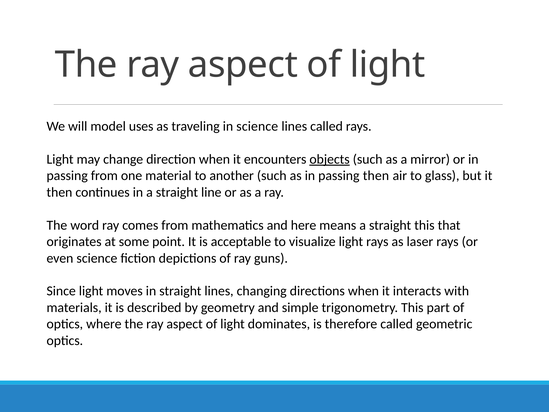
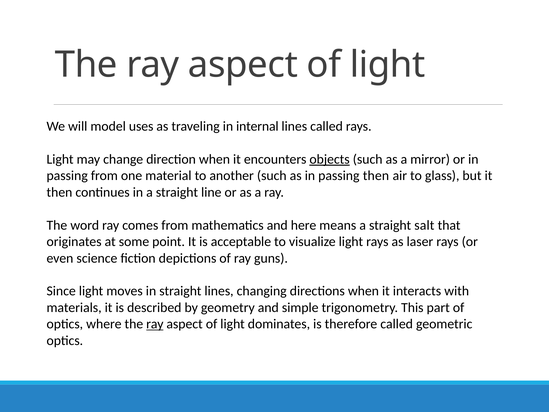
in science: science -> internal (257, 126)
straight this: this -> salt (424, 225)
ray underline: none -> present (155, 324)
